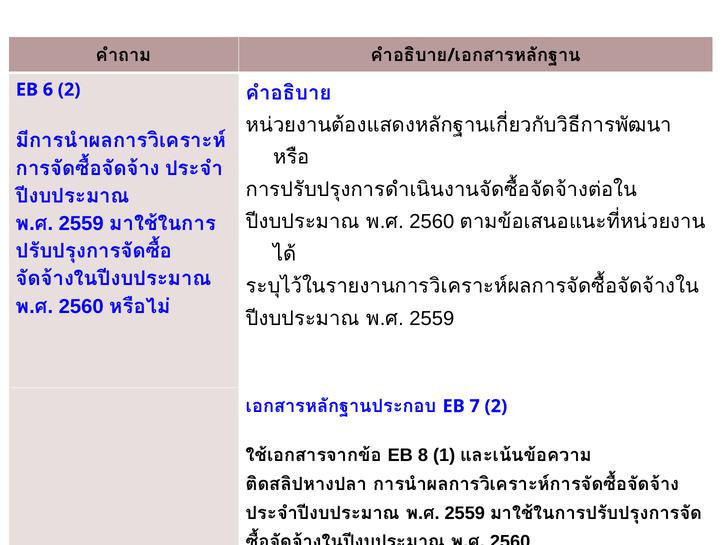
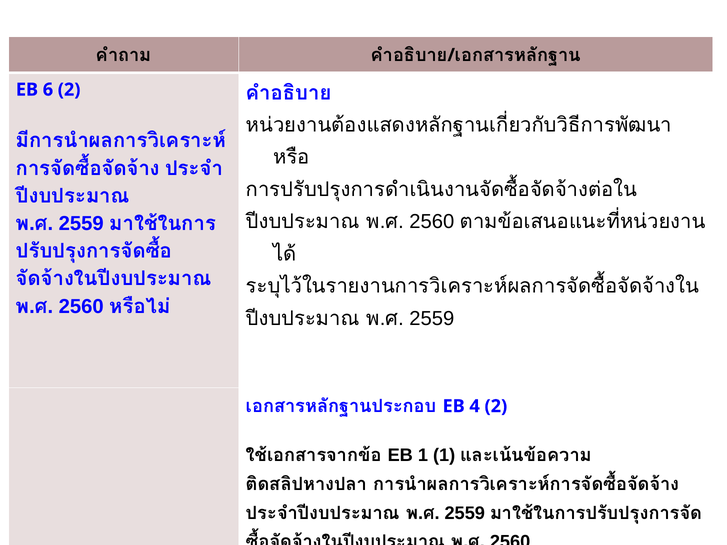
7: 7 -> 4 (475, 406)
EB 8: 8 -> 1 (423, 456)
